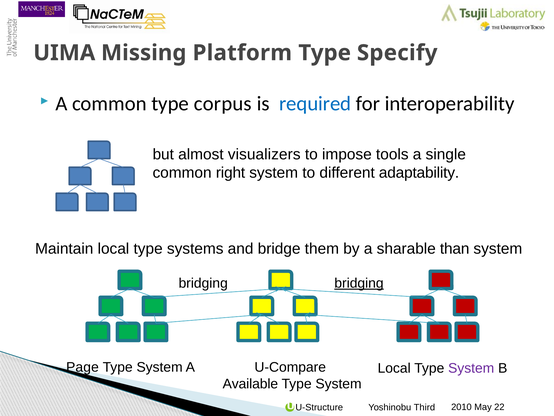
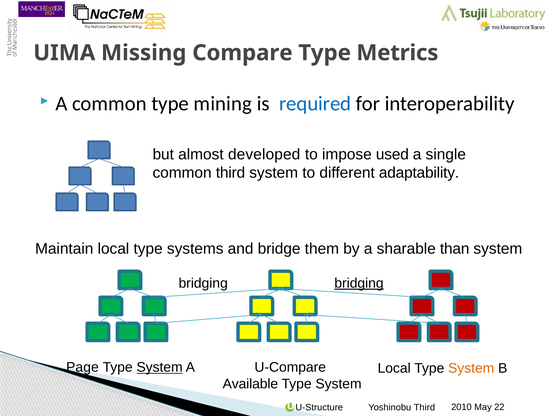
Platform: Platform -> Compare (242, 53)
Specify: Specify -> Metrics (397, 53)
corpus: corpus -> mining (223, 104)
visualizers: visualizers -> developed (264, 154)
tools: tools -> used (392, 154)
common right: right -> third (231, 173)
System underline: none -> present (160, 367)
System colour: purple -> orange (471, 368)
